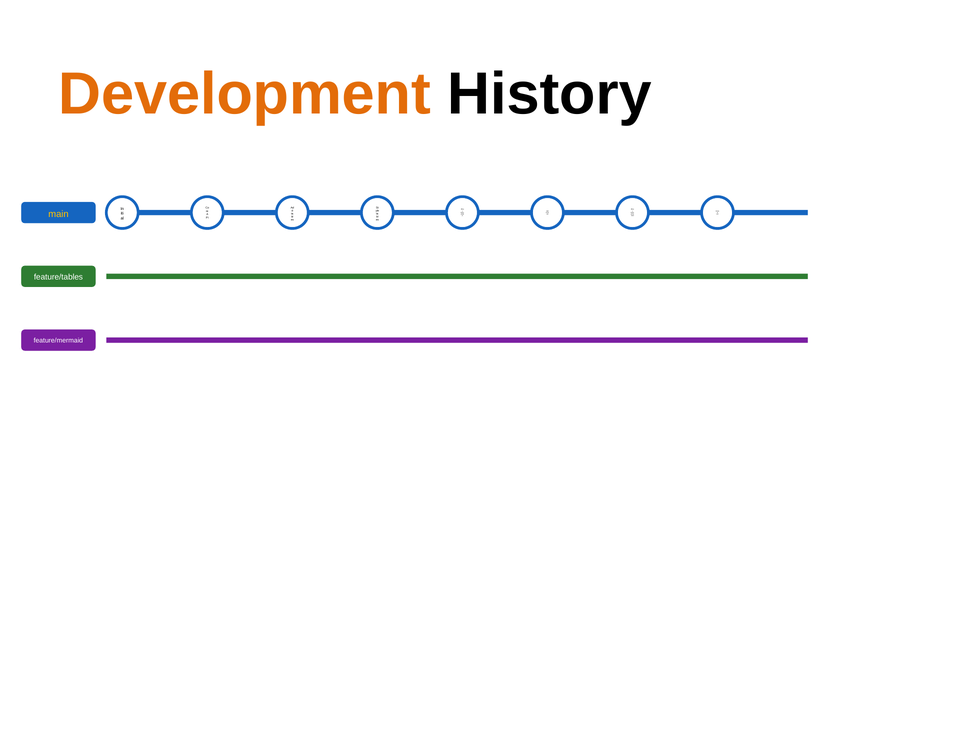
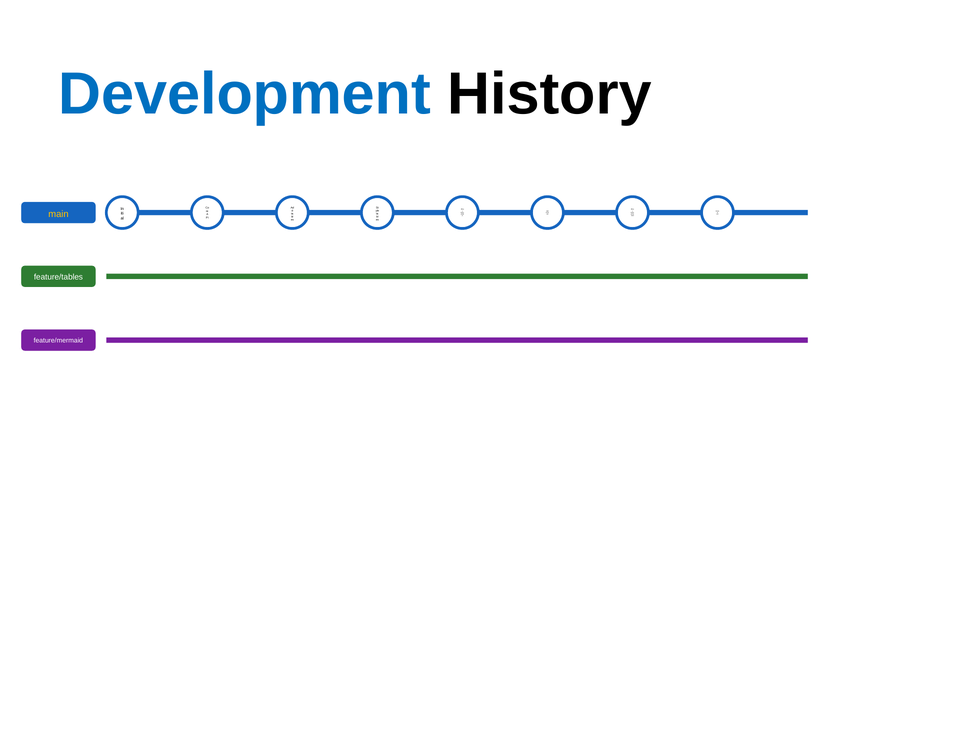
Development colour: orange -> blue (245, 94)
